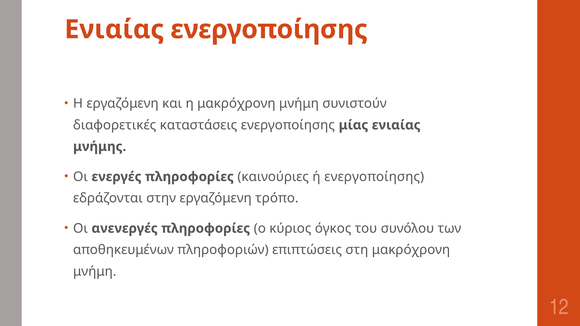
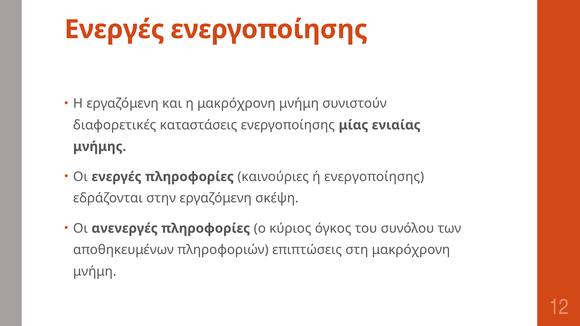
Ενιαίας: Ενιαίας -> Ενεργές (114, 29)
τρόπο: τρόπο -> σκέψη (277, 198)
